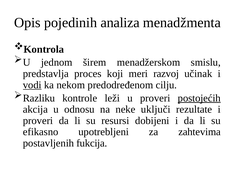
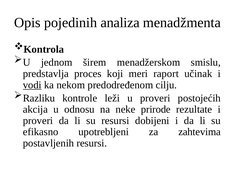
razvoj: razvoj -> raport (166, 74)
postojećih underline: present -> none (199, 98)
uključi: uključi -> prirode (156, 109)
postavljenih fukcija: fukcija -> resursi (92, 143)
